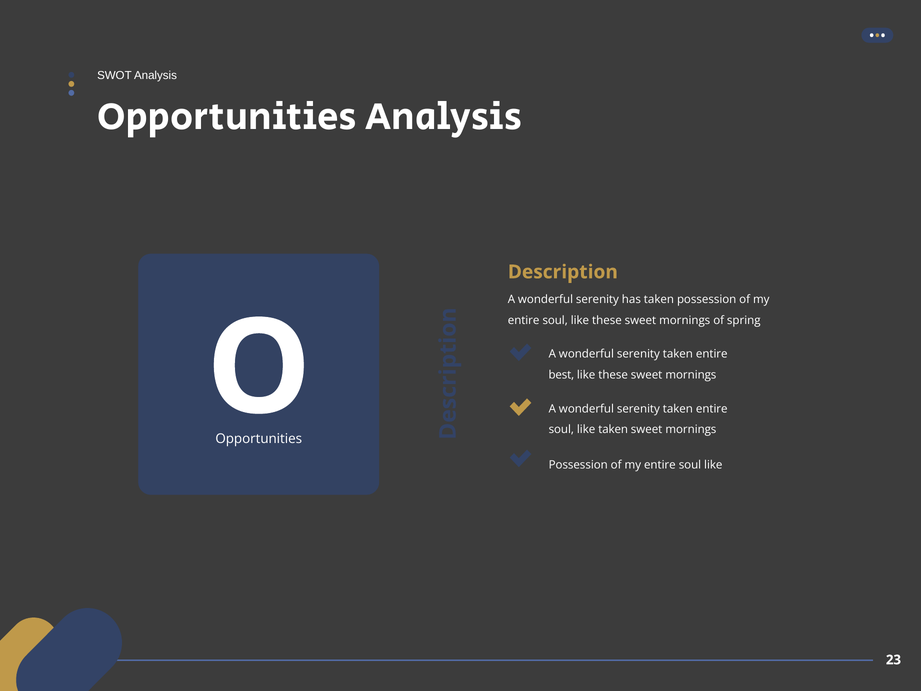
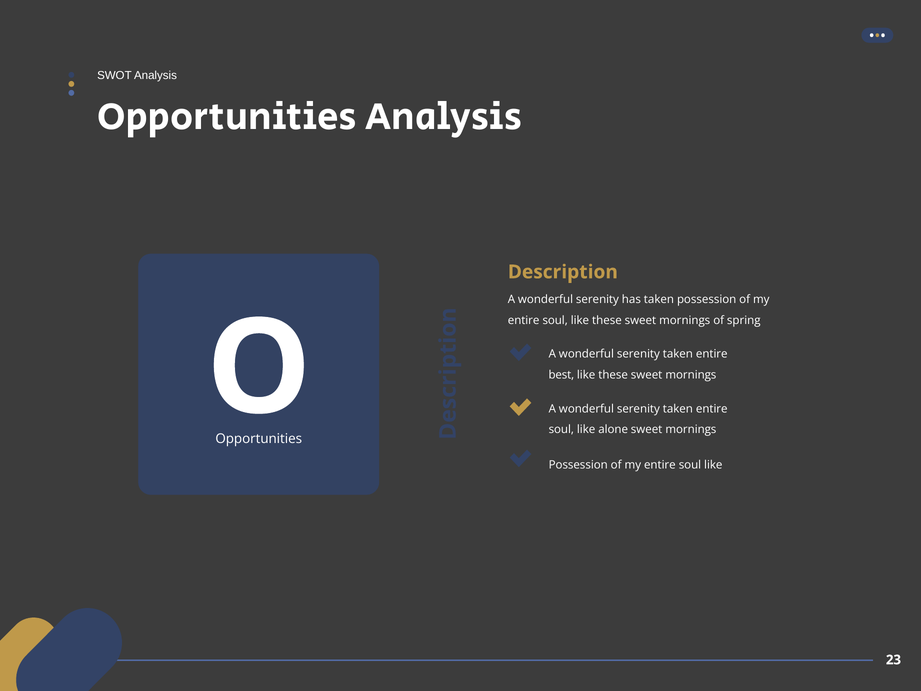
like taken: taken -> alone (613, 429)
